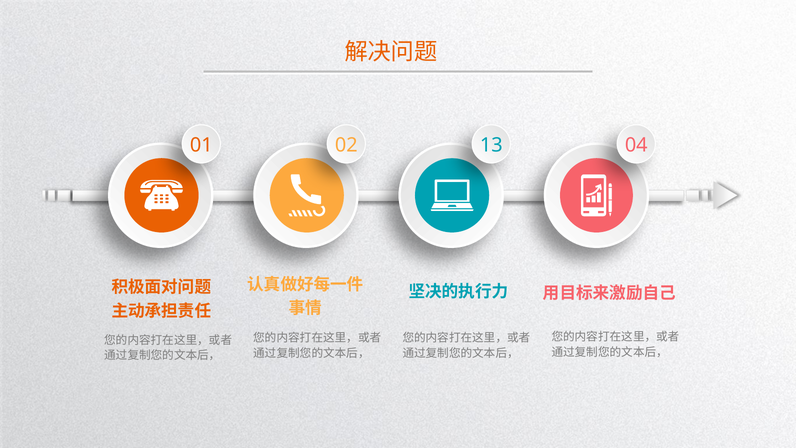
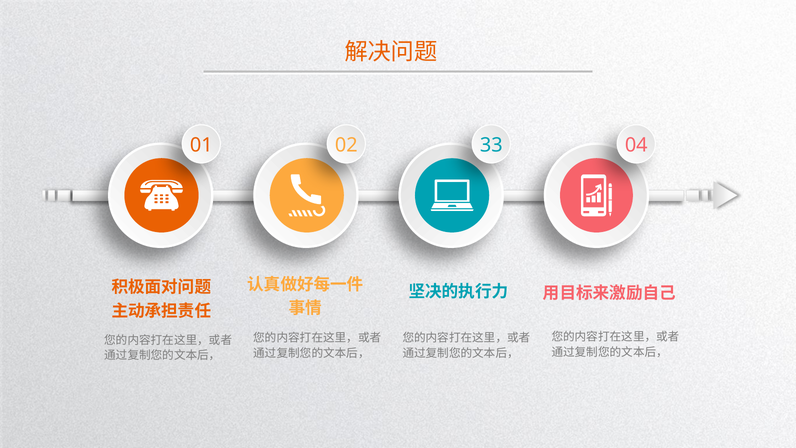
13: 13 -> 33 (491, 145)
